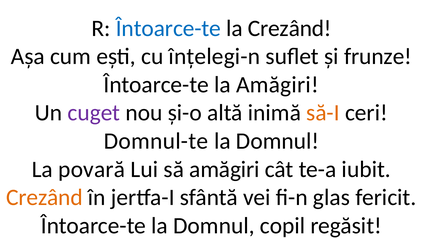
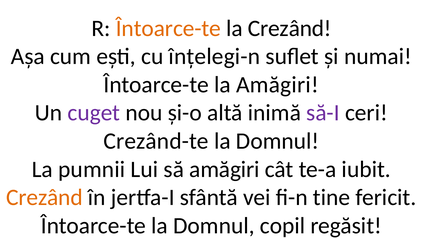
Întoarce-te colour: blue -> orange (168, 28)
frunze: frunze -> numai (378, 56)
să-I colour: orange -> purple (323, 113)
Domnul-te: Domnul-te -> Crezând-te (156, 141)
povară: povară -> pumnii (92, 169)
glas: glas -> tine (332, 197)
